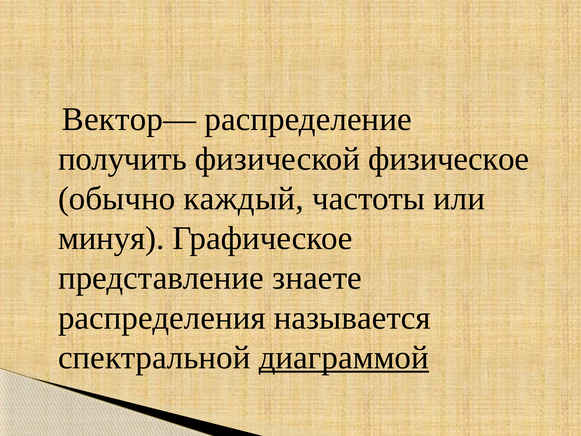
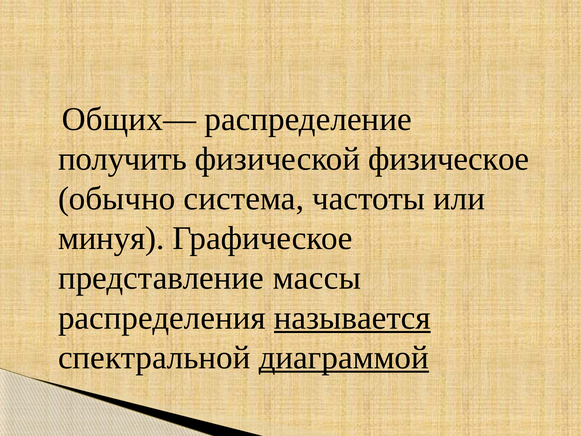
Вектор—: Вектор— -> Общих— (129, 119)
каждый: каждый -> система (244, 199)
знаете: знаете -> массы (317, 278)
называется underline: none -> present (352, 318)
